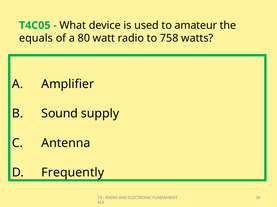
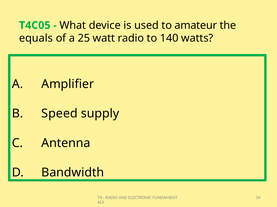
80: 80 -> 25 (84, 38)
758: 758 -> 140 (169, 38)
Sound: Sound -> Speed (60, 114)
Frequently: Frequently -> Bandwidth (73, 173)
